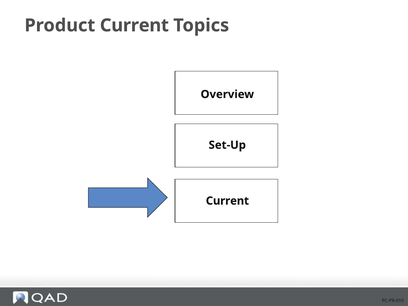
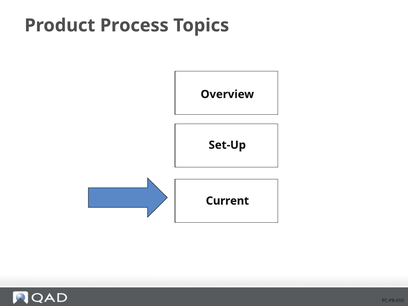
Product Current: Current -> Process (134, 25)
